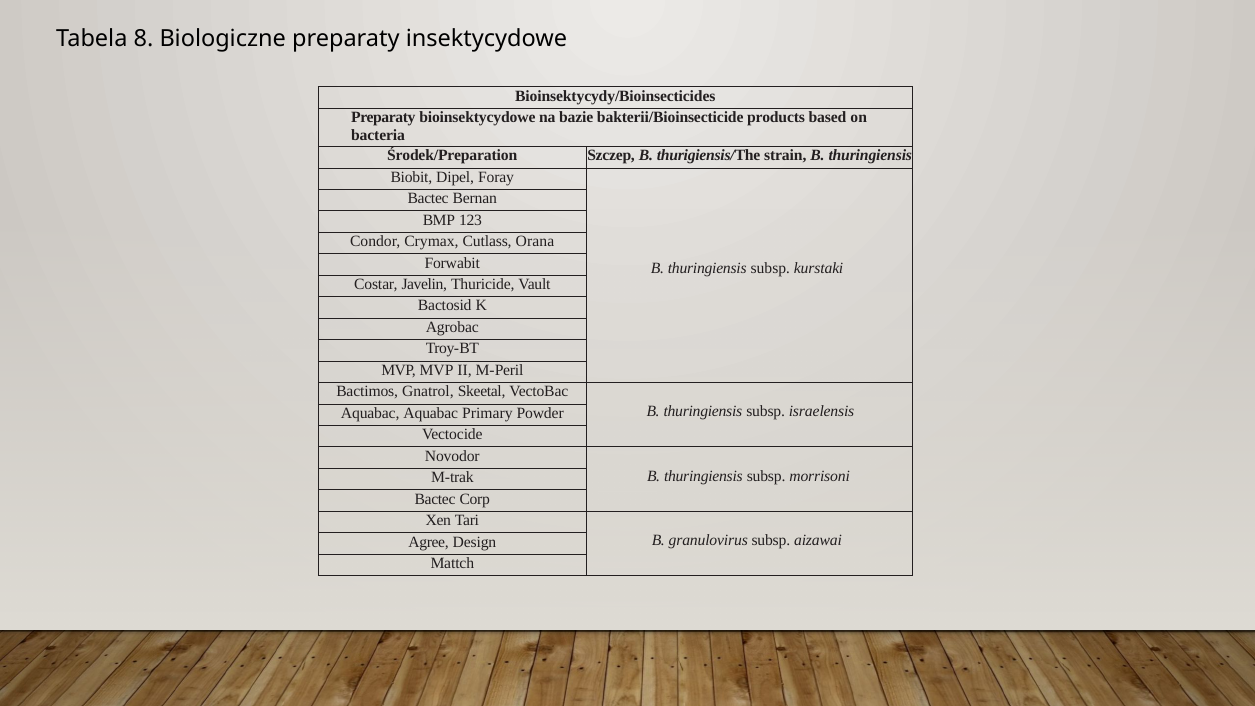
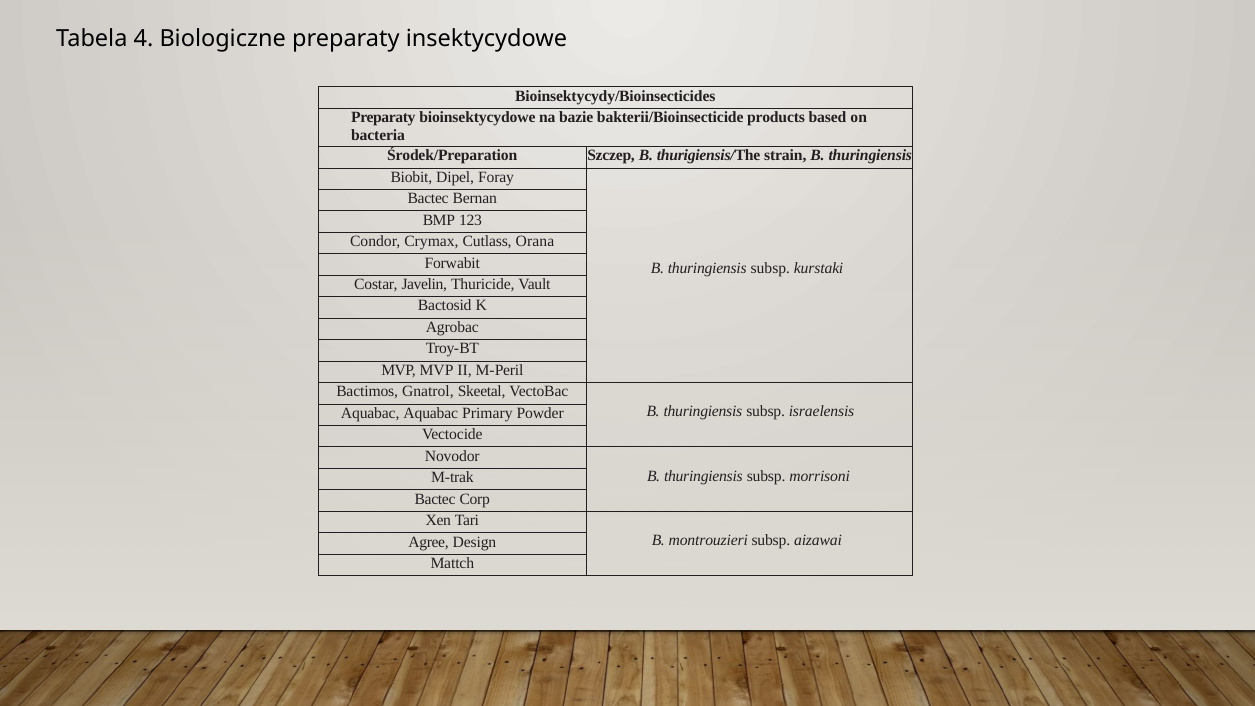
8: 8 -> 4 (144, 39)
granulovirus: granulovirus -> montrouzieri (708, 540)
